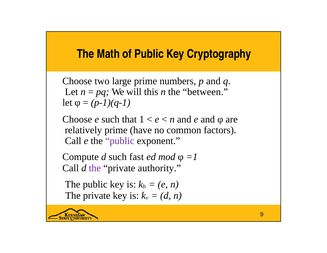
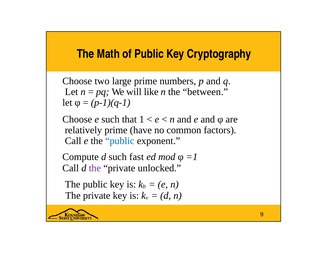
this: this -> like (151, 92)
public colour: purple -> blue (120, 141)
authority: authority -> unlocked (159, 168)
